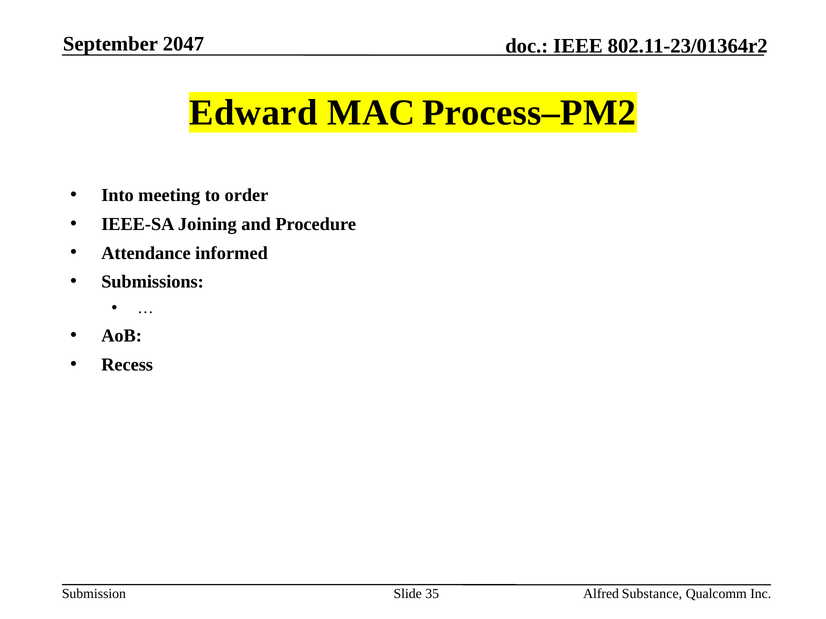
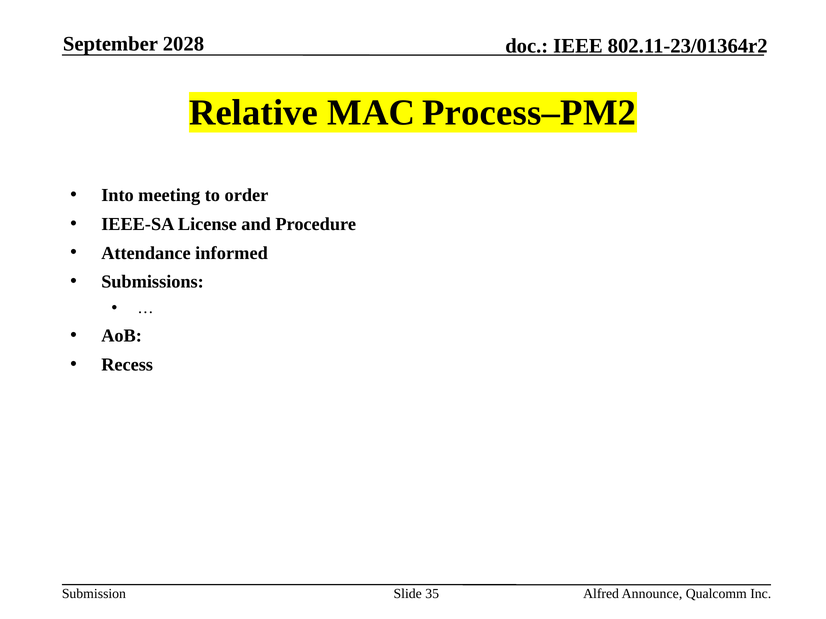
2047: 2047 -> 2028 (183, 44)
Edward: Edward -> Relative (254, 113)
Joining: Joining -> License (207, 224)
Substance: Substance -> Announce (652, 594)
